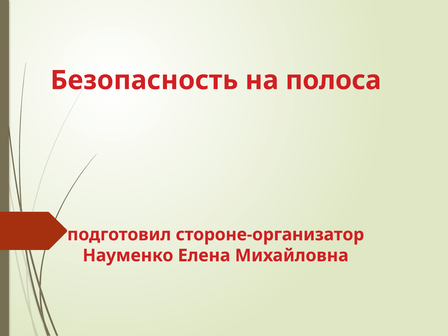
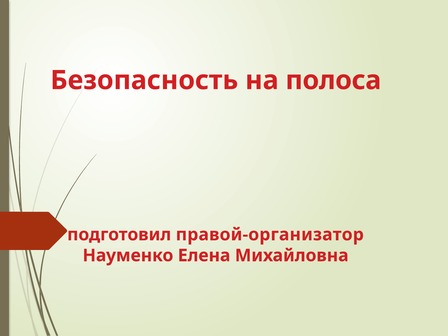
стороне-организатор: стороне-организатор -> правой-организатор (270, 235)
